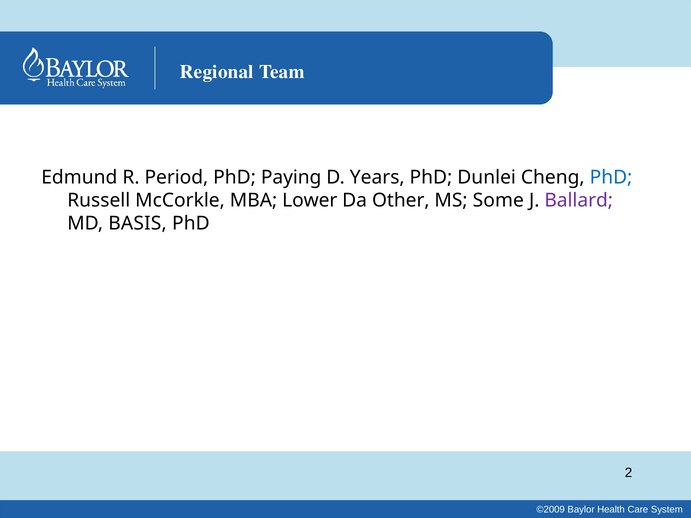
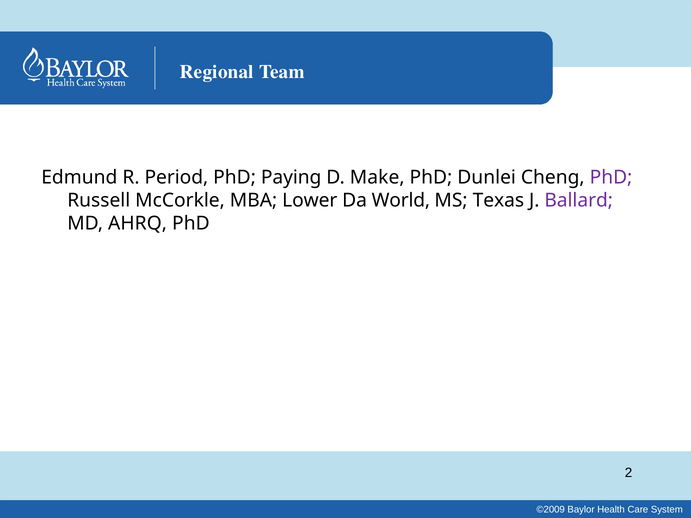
Years: Years -> Make (377, 178)
PhD colour: blue -> purple (611, 178)
Other: Other -> World (401, 201)
Some: Some -> Texas (498, 201)
BASIS: BASIS -> AHRQ (138, 224)
